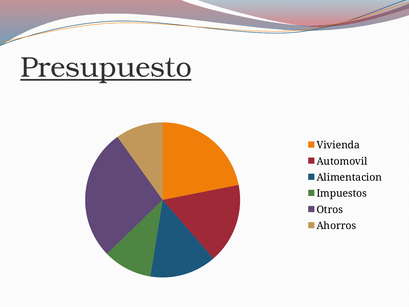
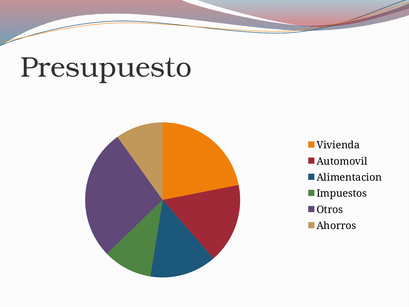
Presupuesto underline: present -> none (106, 68)
